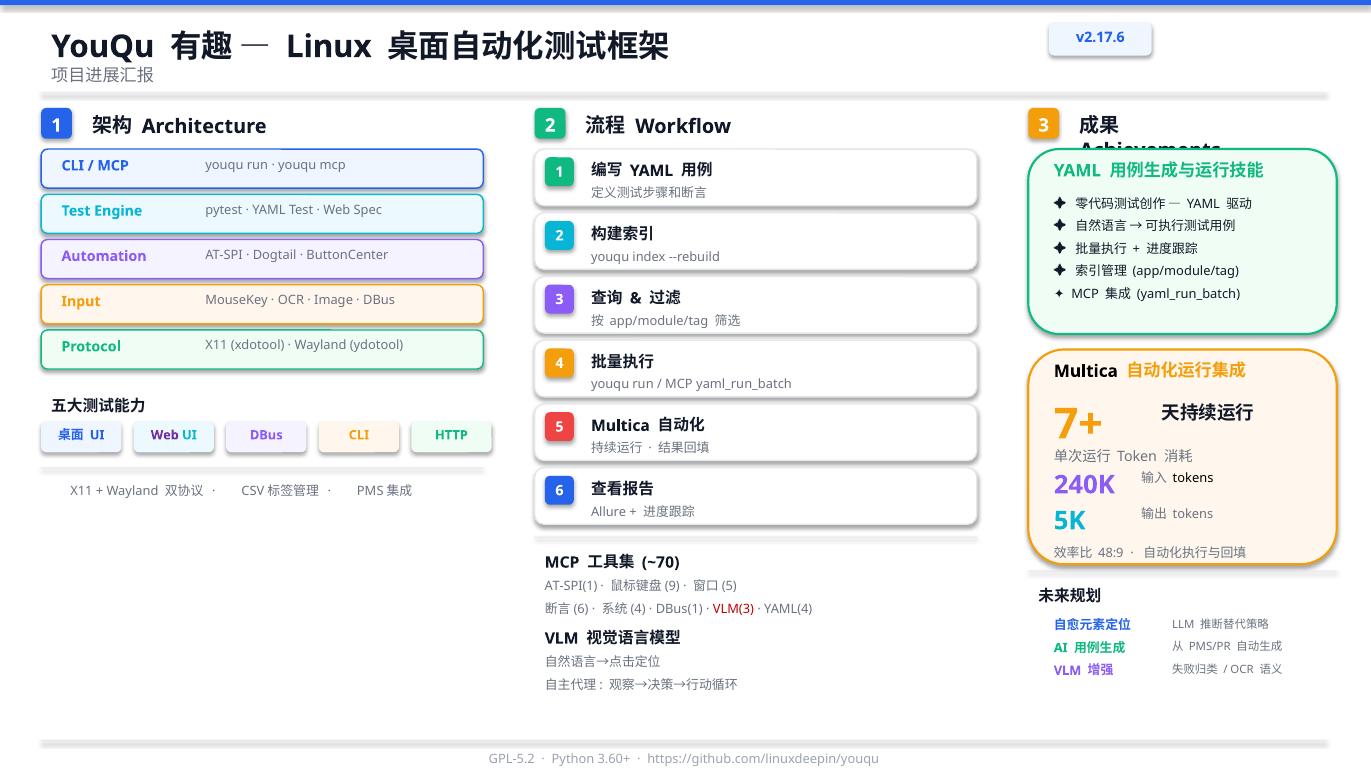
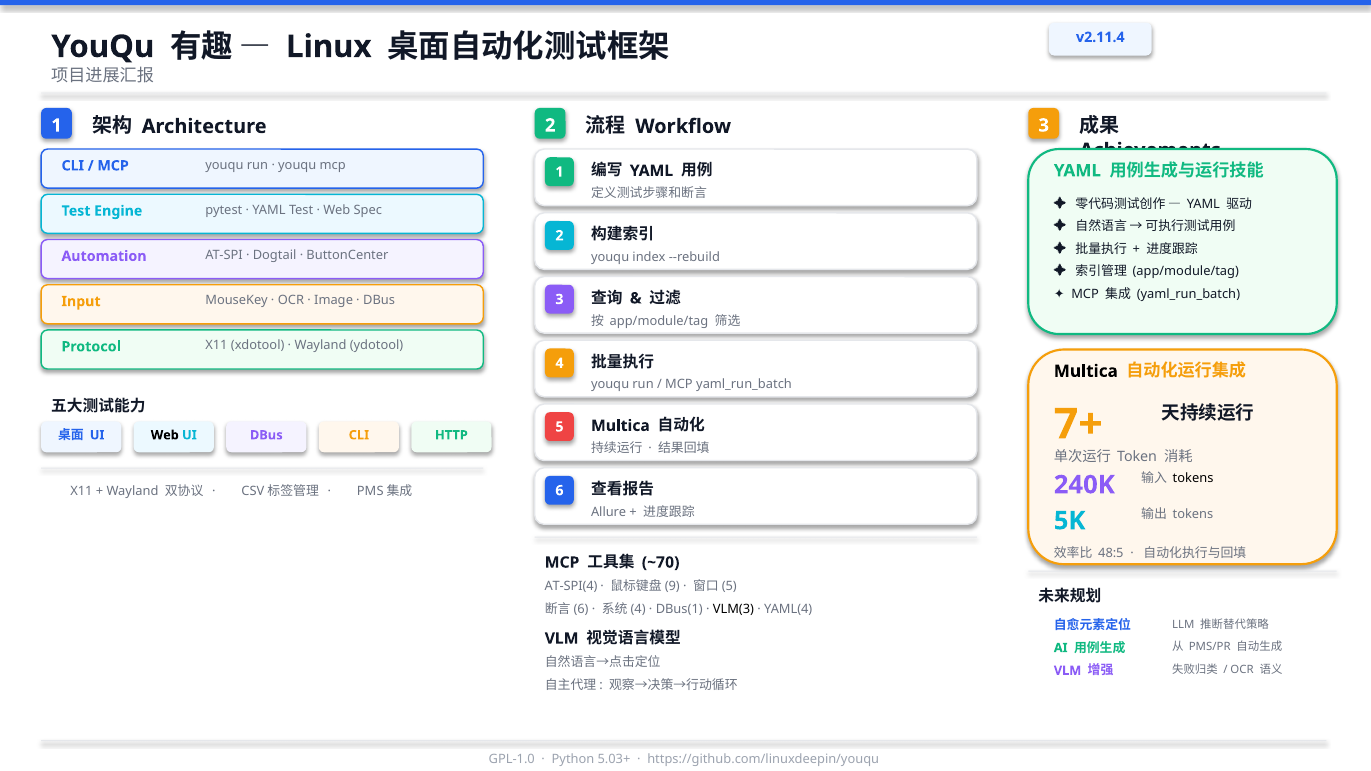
v2.17.6: v2.17.6 -> v2.11.4 (1100, 37)
Web colour: purple -> black (165, 435)
48:9: 48:9 -> 48:5 (1111, 554)
AT-SPI(1: AT-SPI(1 -> AT-SPI(4 (571, 586)
VLM(3 colour: red -> black (733, 609)
GPL-5.2: GPL-5.2 -> GPL-1.0 (512, 759)
3.60+: 3.60+ -> 5.03+ (614, 759)
